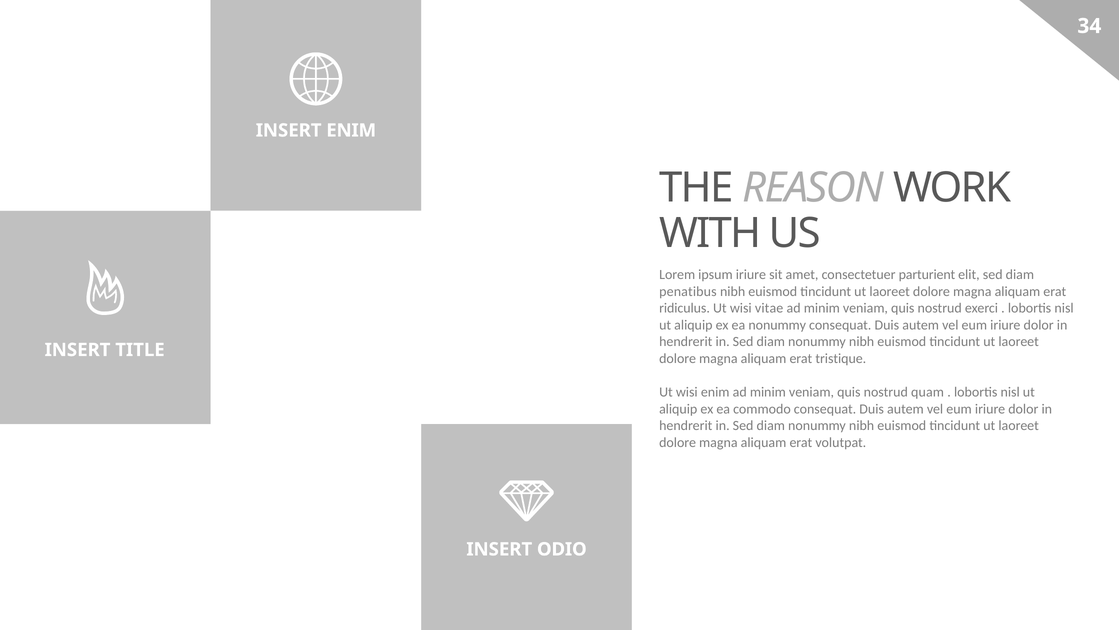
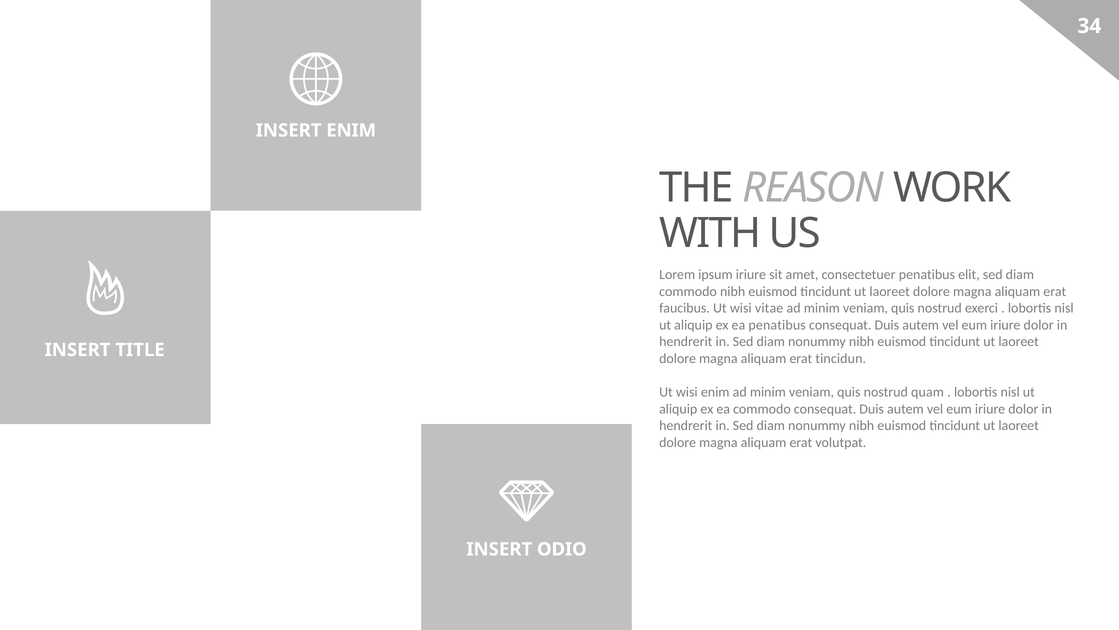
consectetuer parturient: parturient -> penatibus (927, 274)
penatibus: penatibus -> commodo (688, 291)
ridiculus: ridiculus -> faucibus (685, 308)
ea nonummy: nonummy -> penatibus (777, 325)
tristique: tristique -> tincidun (841, 358)
